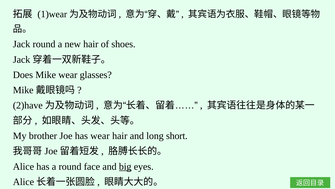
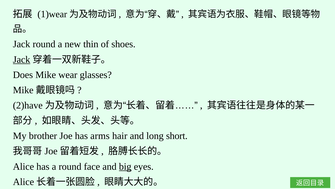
new hair: hair -> thin (91, 44)
Jack underline: none -> present (22, 59)
has wear: wear -> arms (100, 136)
